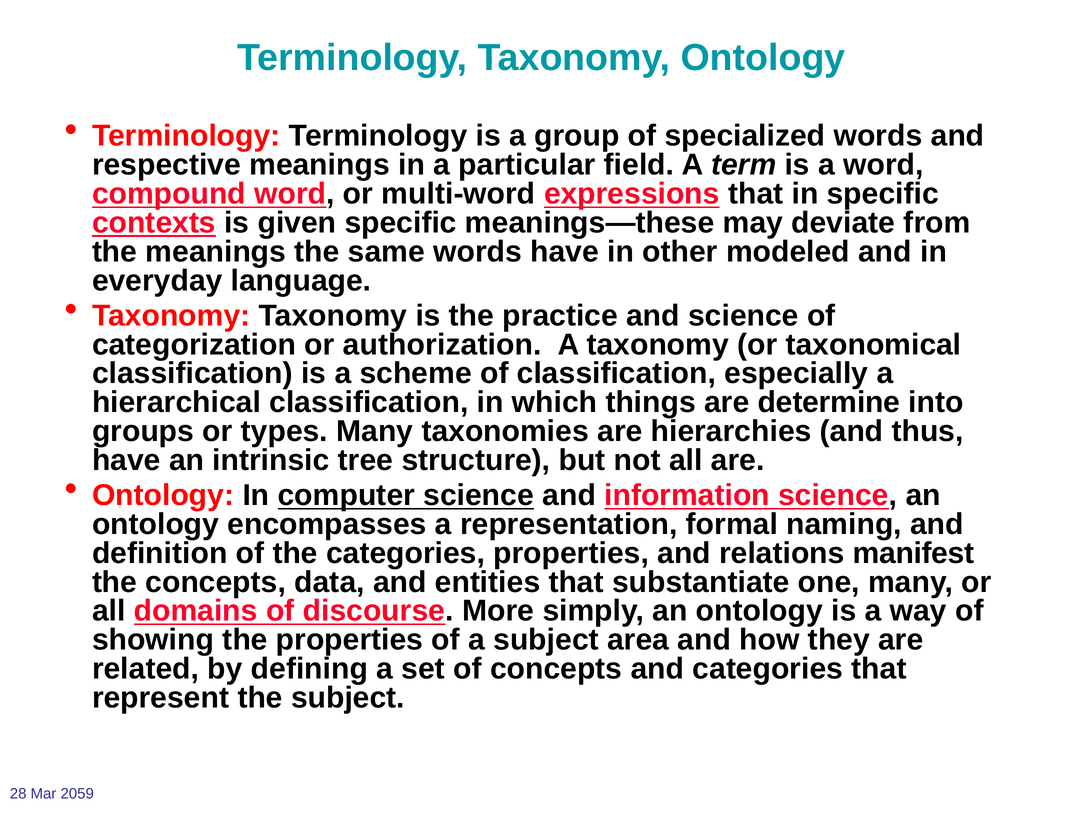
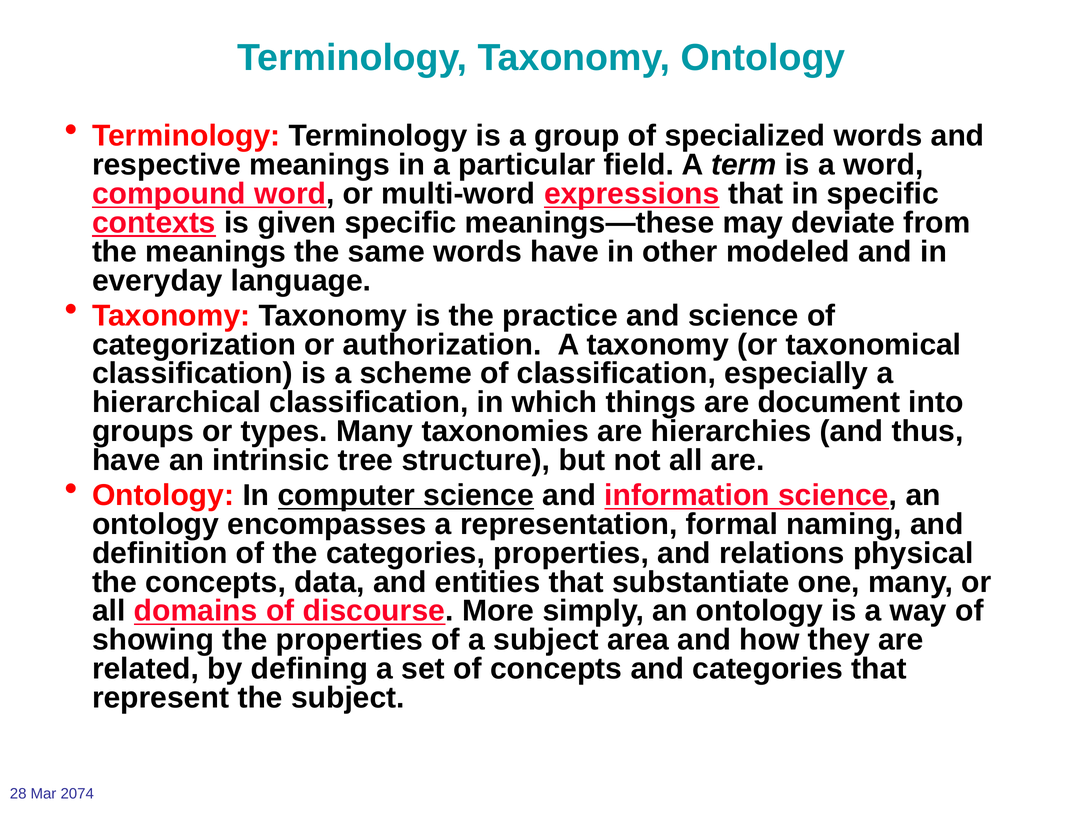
determine: determine -> document (829, 402)
manifest: manifest -> physical (913, 553)
2059: 2059 -> 2074 (77, 793)
